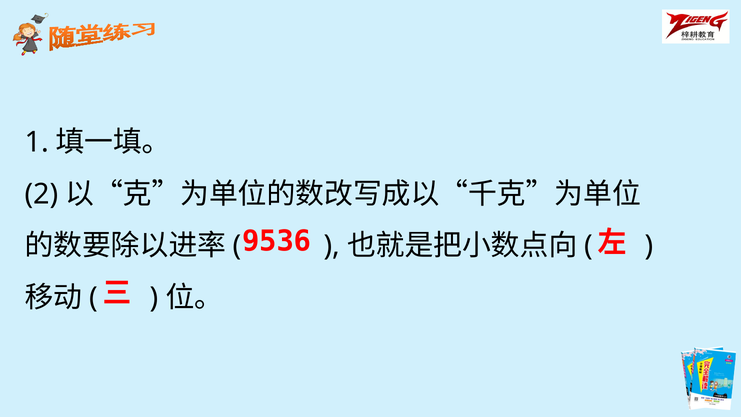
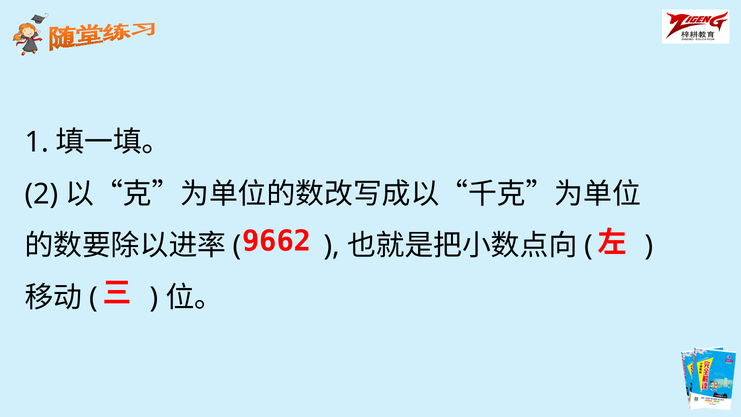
9536: 9536 -> 9662 (277, 241)
